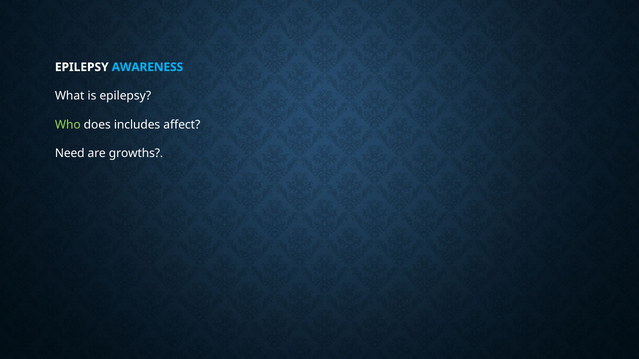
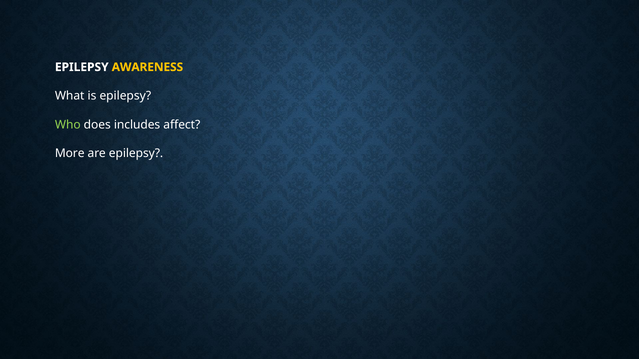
AWARENESS colour: light blue -> yellow (147, 67)
Need: Need -> More (70, 153)
are growths: growths -> epilepsy (136, 153)
